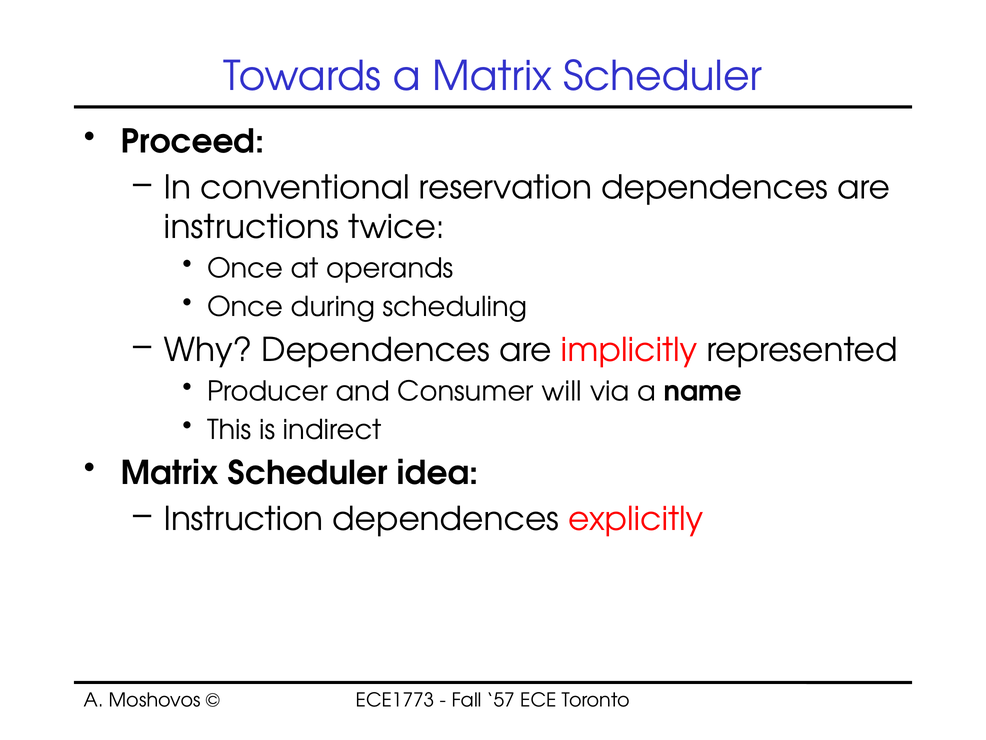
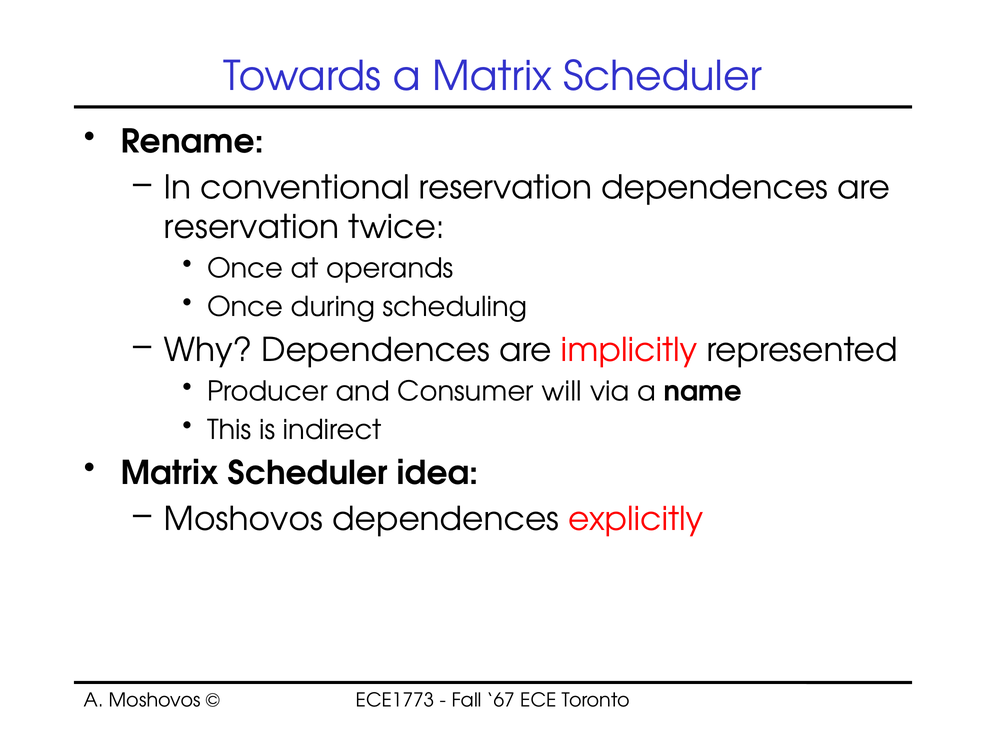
Proceed: Proceed -> Rename (192, 142)
instructions: instructions -> reservation (252, 227)
Instruction: Instruction -> Moshovos (243, 519)
57: 57 -> 67 (501, 700)
